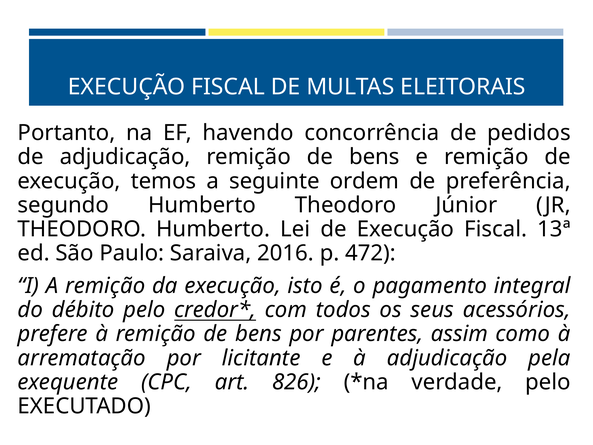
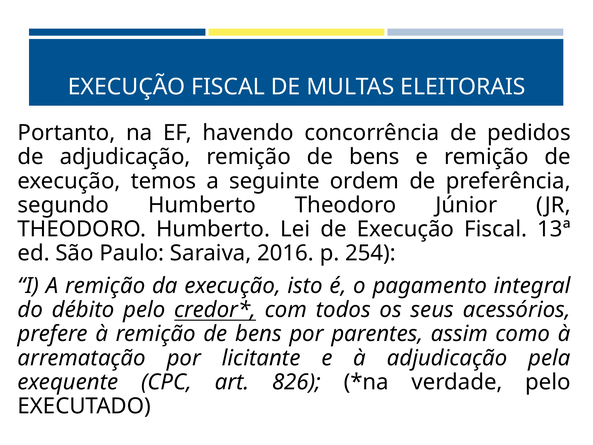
472: 472 -> 254 (370, 253)
